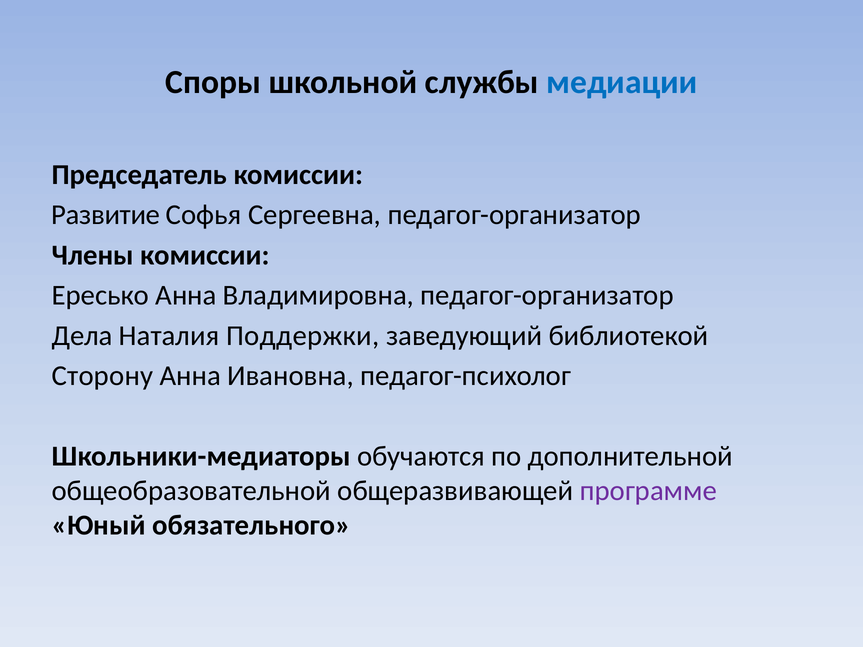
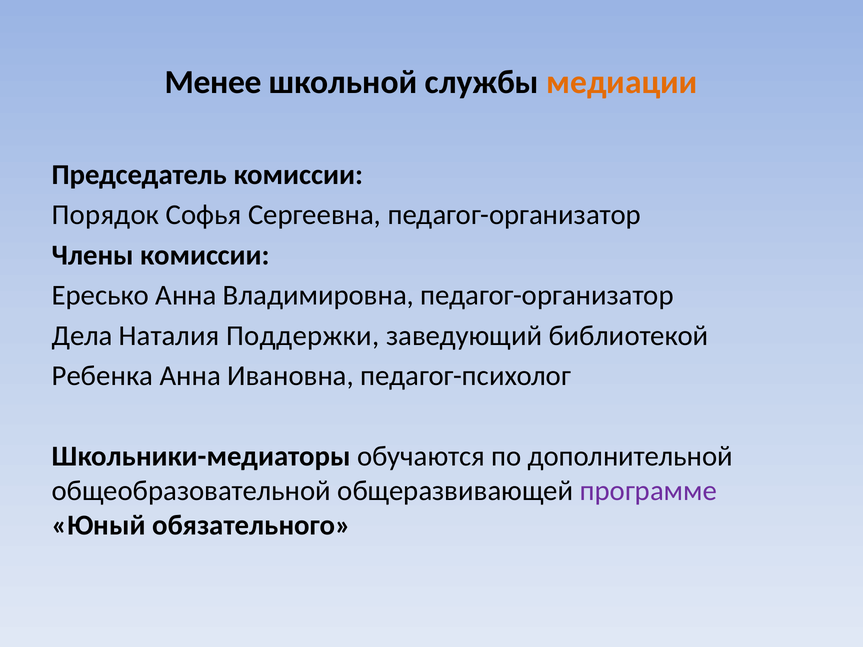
Споры: Споры -> Менее (213, 82)
медиации colour: blue -> orange (622, 82)
Развитие: Развитие -> Порядок (106, 215)
Сторону: Сторону -> Ребенка (102, 376)
